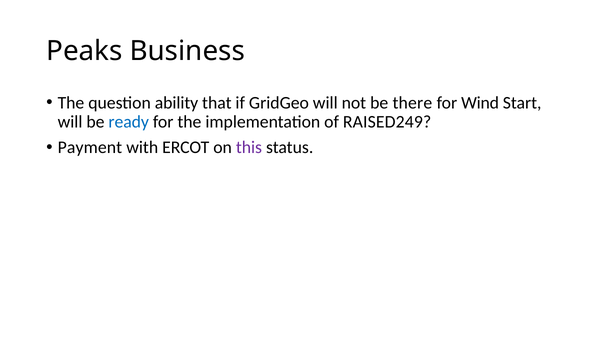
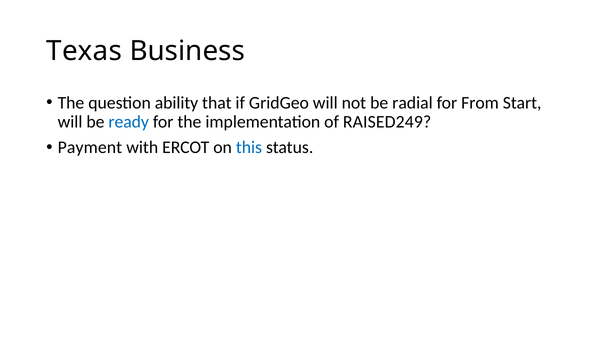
Peaks: Peaks -> Texas (84, 51)
there: there -> radial (412, 103)
Wind: Wind -> From (480, 103)
this colour: purple -> blue (249, 147)
